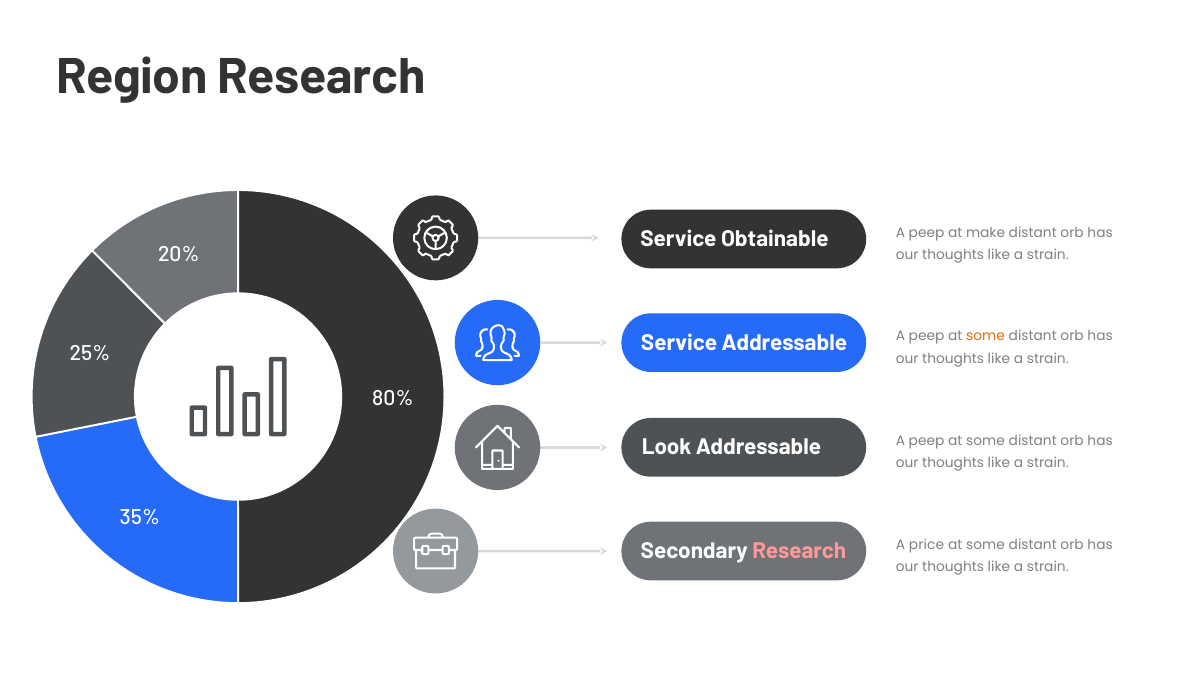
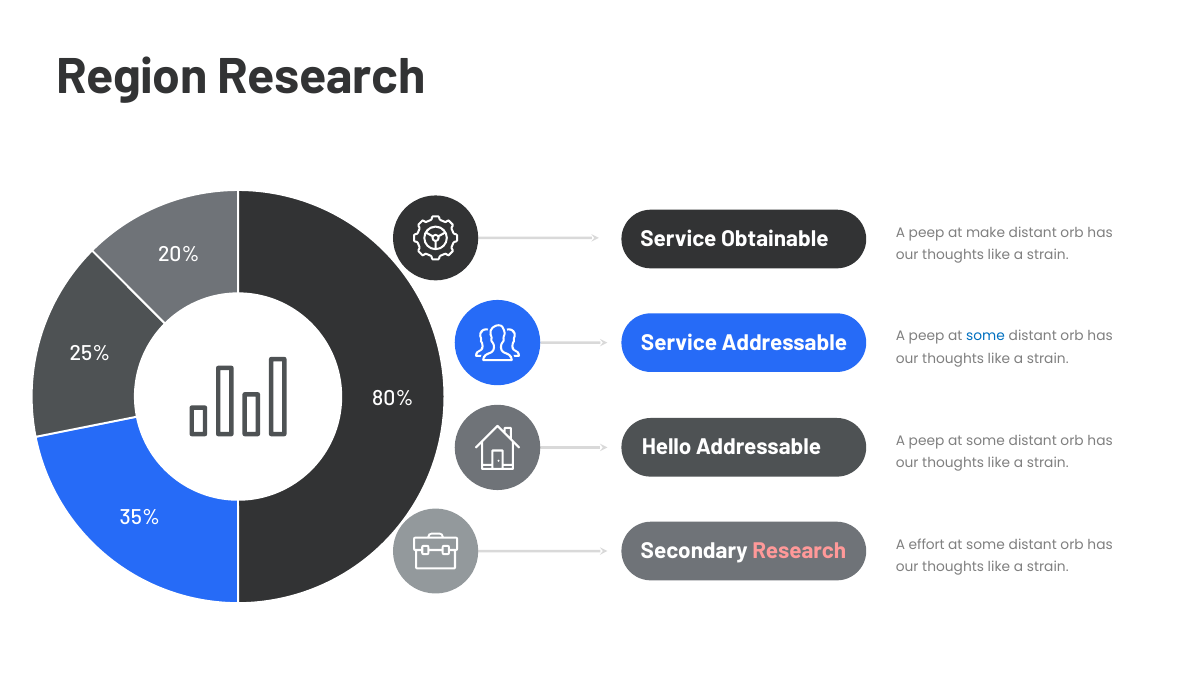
some colour: orange -> blue (986, 336)
Look: Look -> Hello (667, 447)
price: price -> effort (927, 544)
